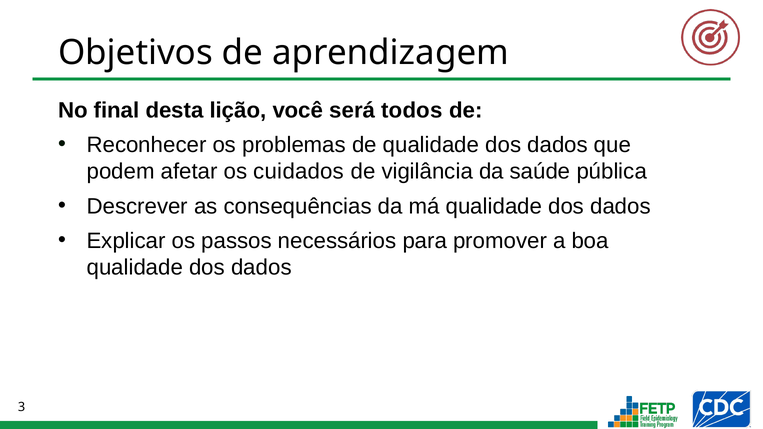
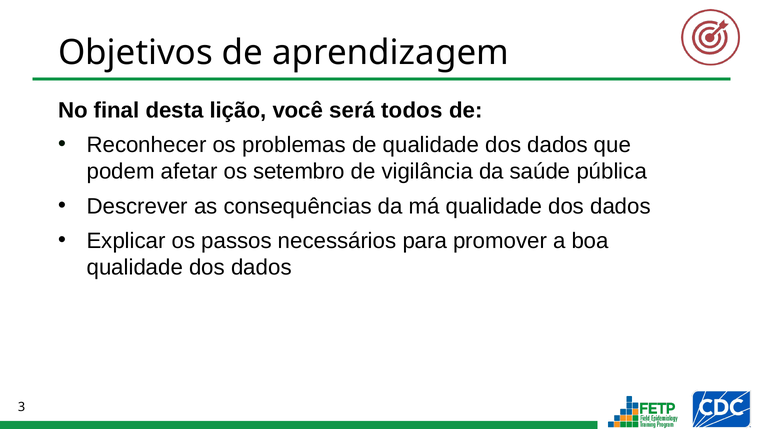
cuidados: cuidados -> setembro (299, 172)
